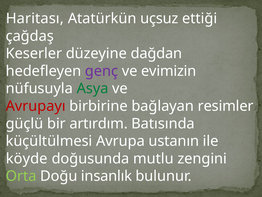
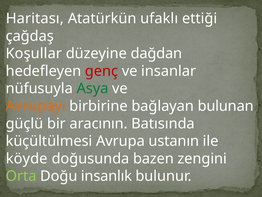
uçsuz: uçsuz -> ufaklı (159, 18)
Keserler: Keserler -> Koşullar (34, 53)
genç colour: purple -> red (102, 71)
evimizin: evimizin -> insanlar (169, 71)
Avrupayı colour: red -> orange (36, 106)
resimler: resimler -> bulunan (226, 106)
artırdım: artırdım -> aracının (99, 123)
mutlu: mutlu -> bazen (153, 158)
